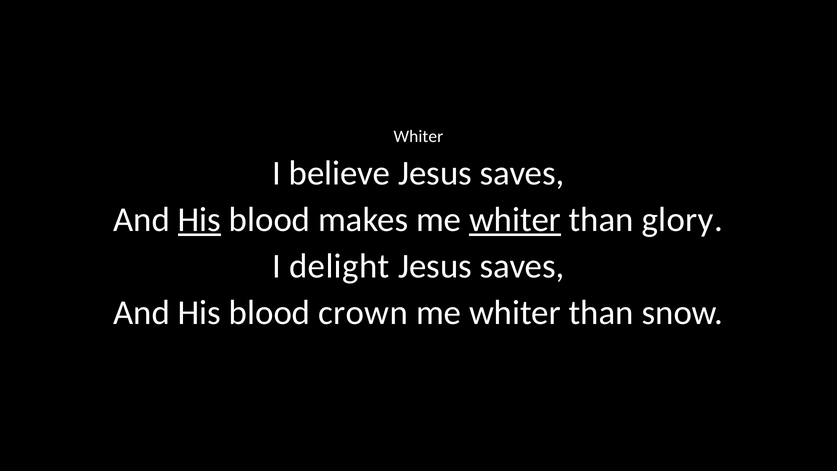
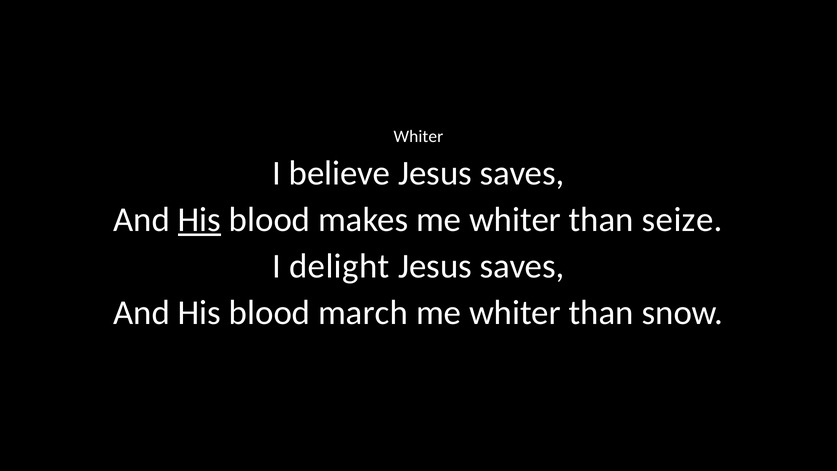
whiter underline: present -> none (515, 220)
glory: glory -> seize (682, 220)
crown: crown -> march (363, 312)
